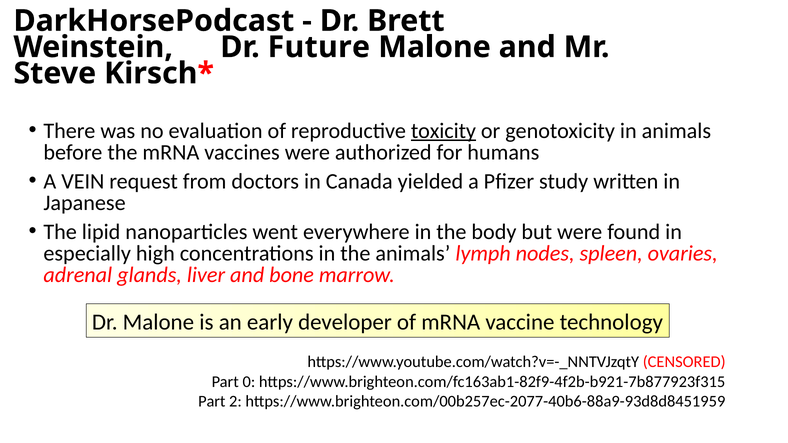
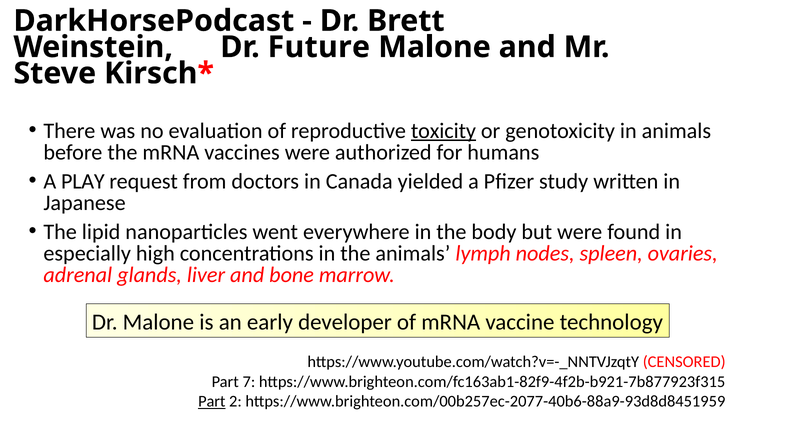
VEIN: VEIN -> PLAY (83, 181)
0: 0 -> 7 (249, 382)
Part underline: none -> present (212, 402)
